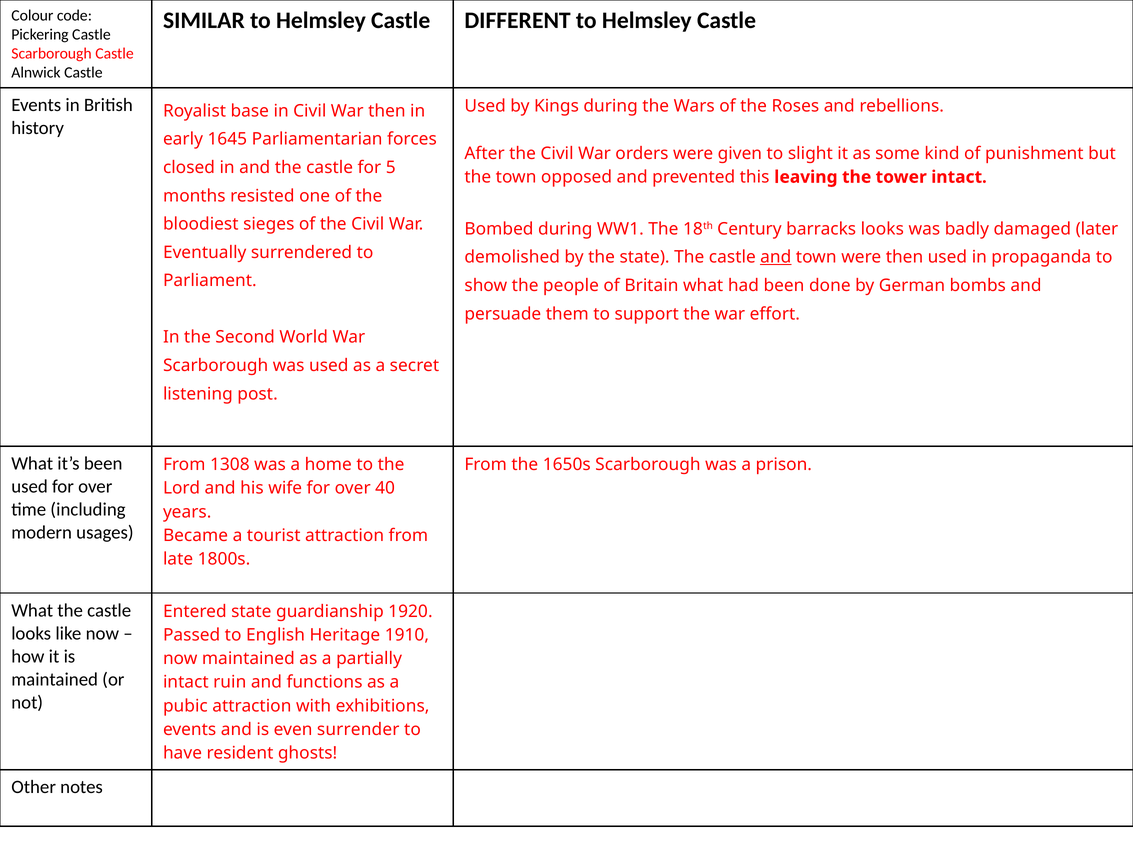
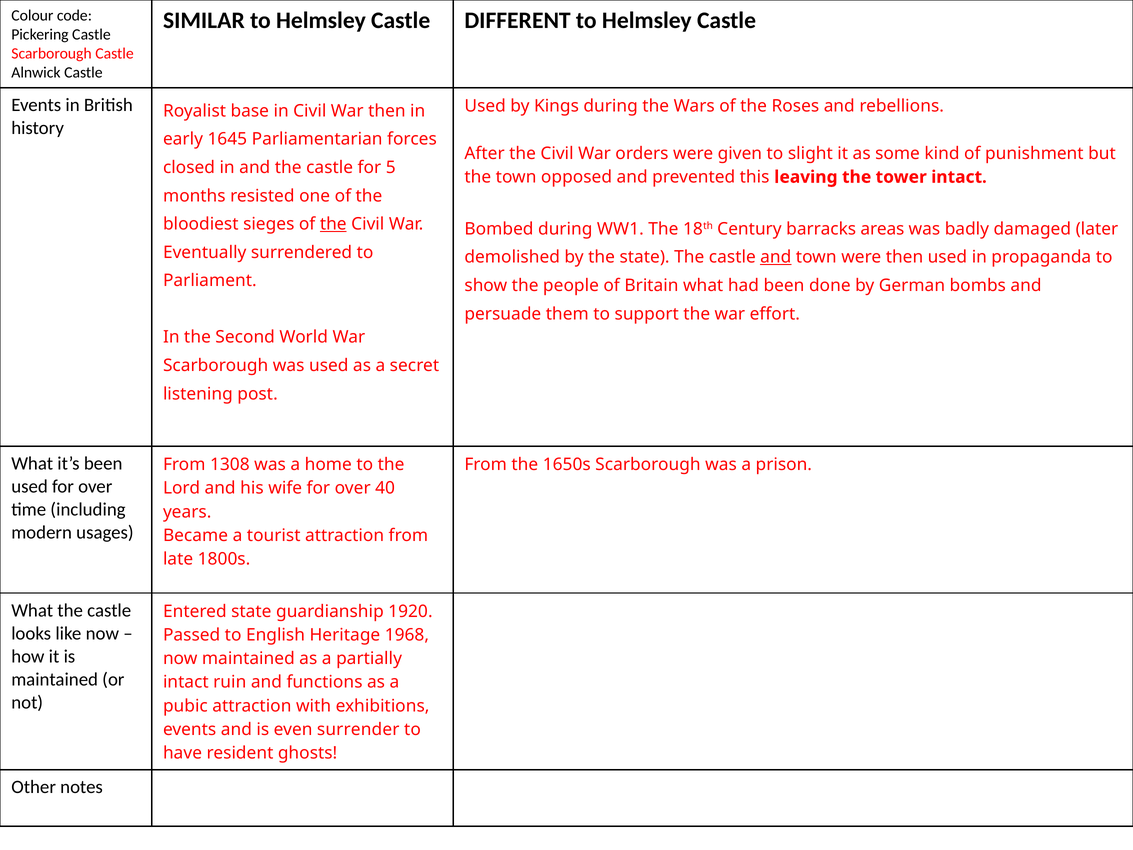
the underline: none -> present (333, 224)
barracks looks: looks -> areas (882, 229)
1910: 1910 -> 1968 (407, 635)
